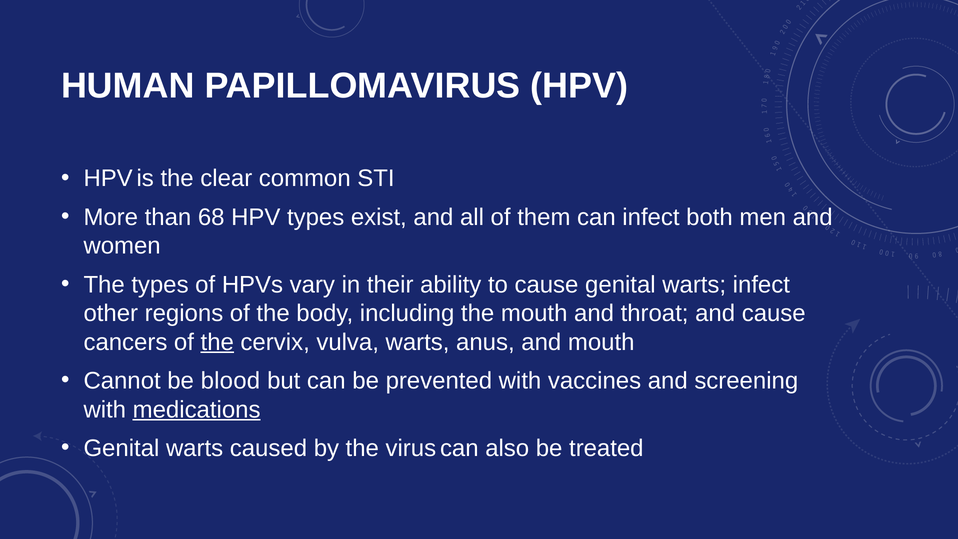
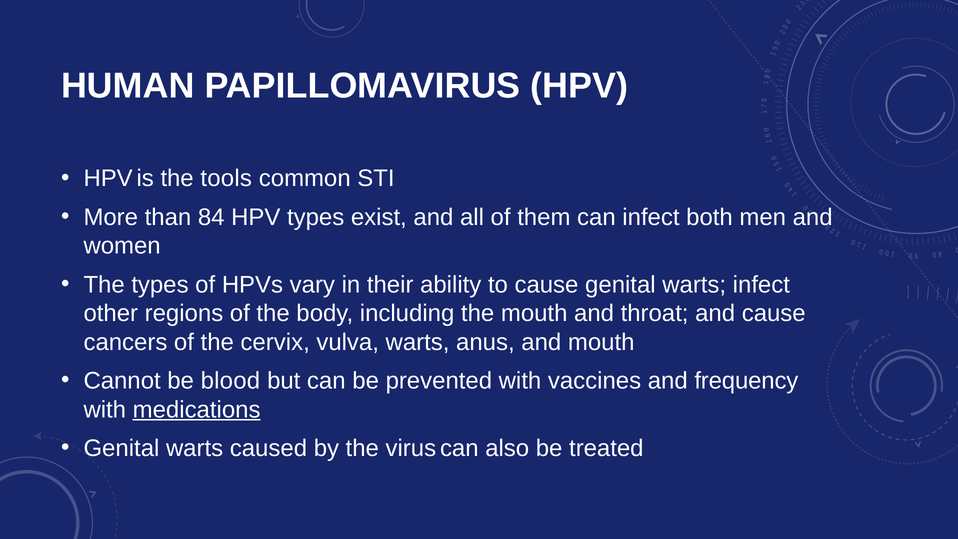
clear: clear -> tools (226, 178)
68: 68 -> 84 (211, 217)
the underline: present -> none (217, 342)
screening: screening -> frequency (746, 381)
